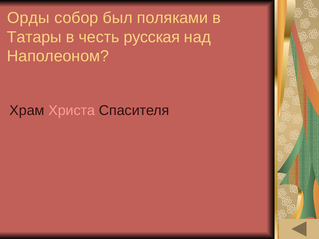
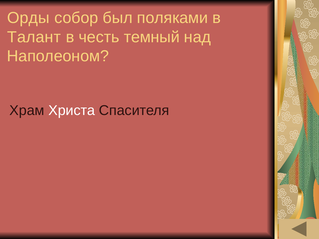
Татары: Татары -> Талант (34, 37)
русская: русская -> темный (152, 37)
Христа colour: pink -> white (72, 111)
